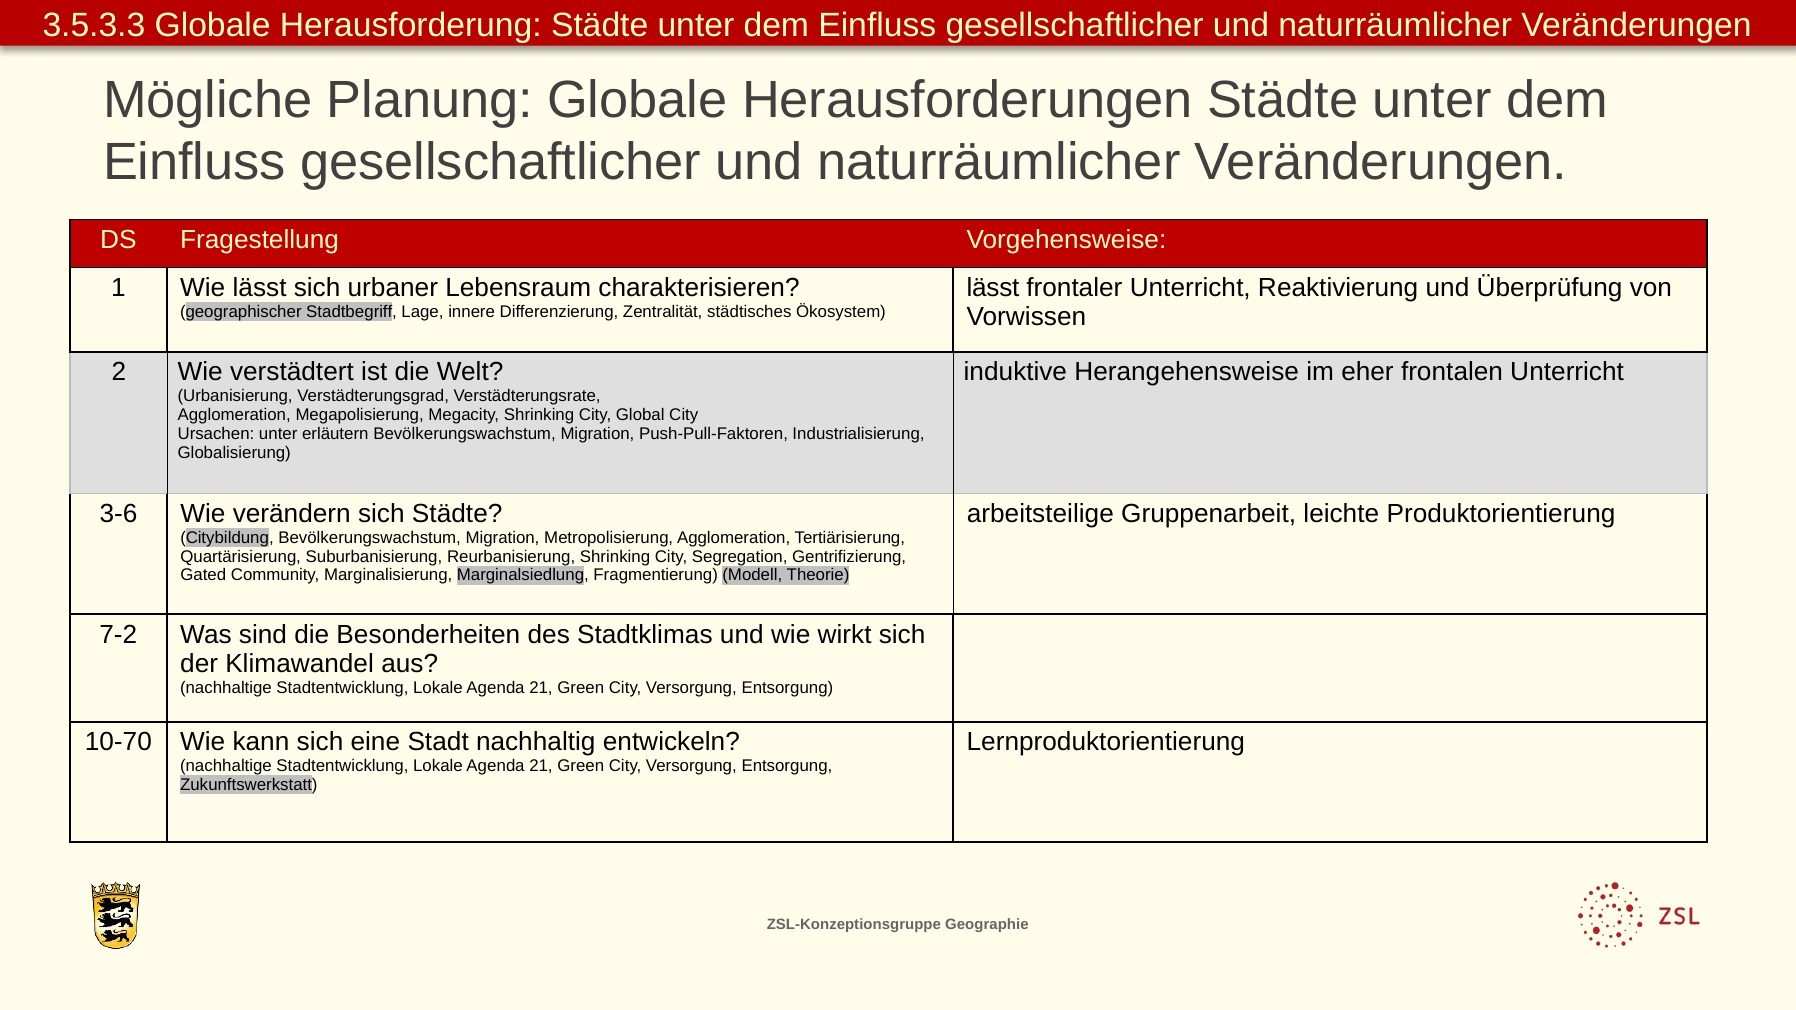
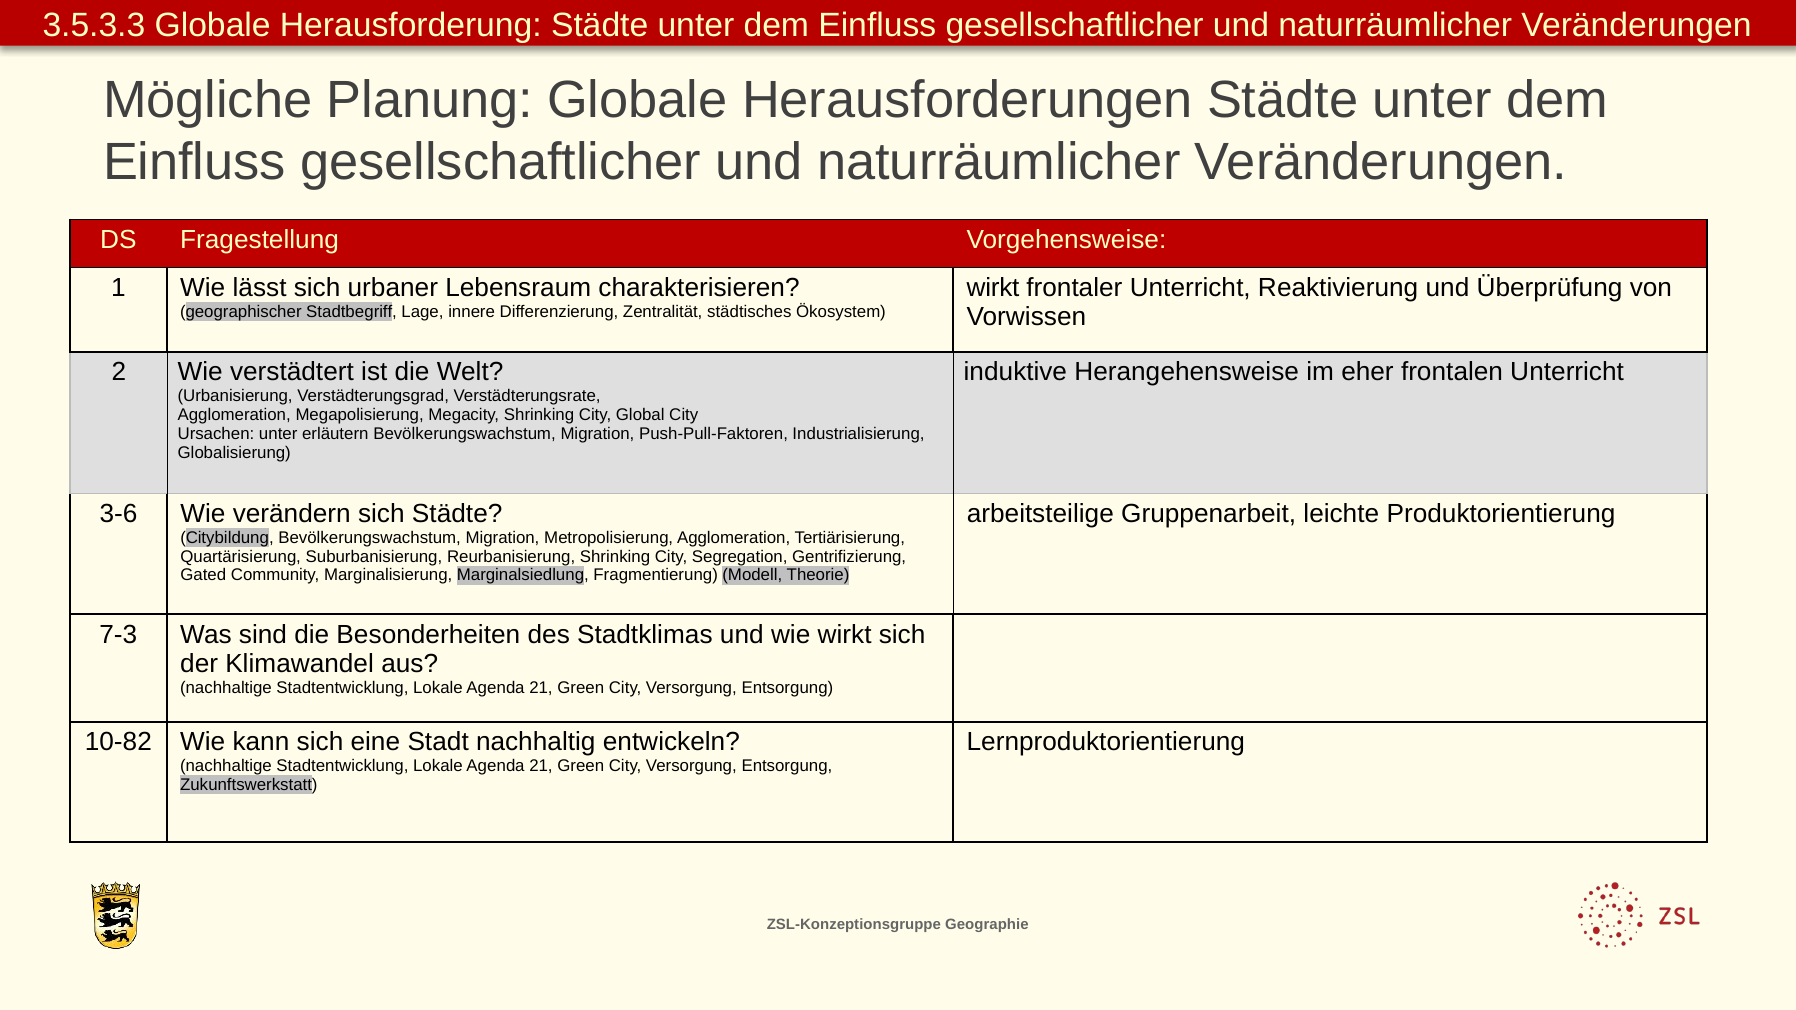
lässt: lässt -> wirkt (993, 288)
7-2: 7-2 -> 7-3 (118, 635)
10-70: 10-70 -> 10-82 (118, 742)
